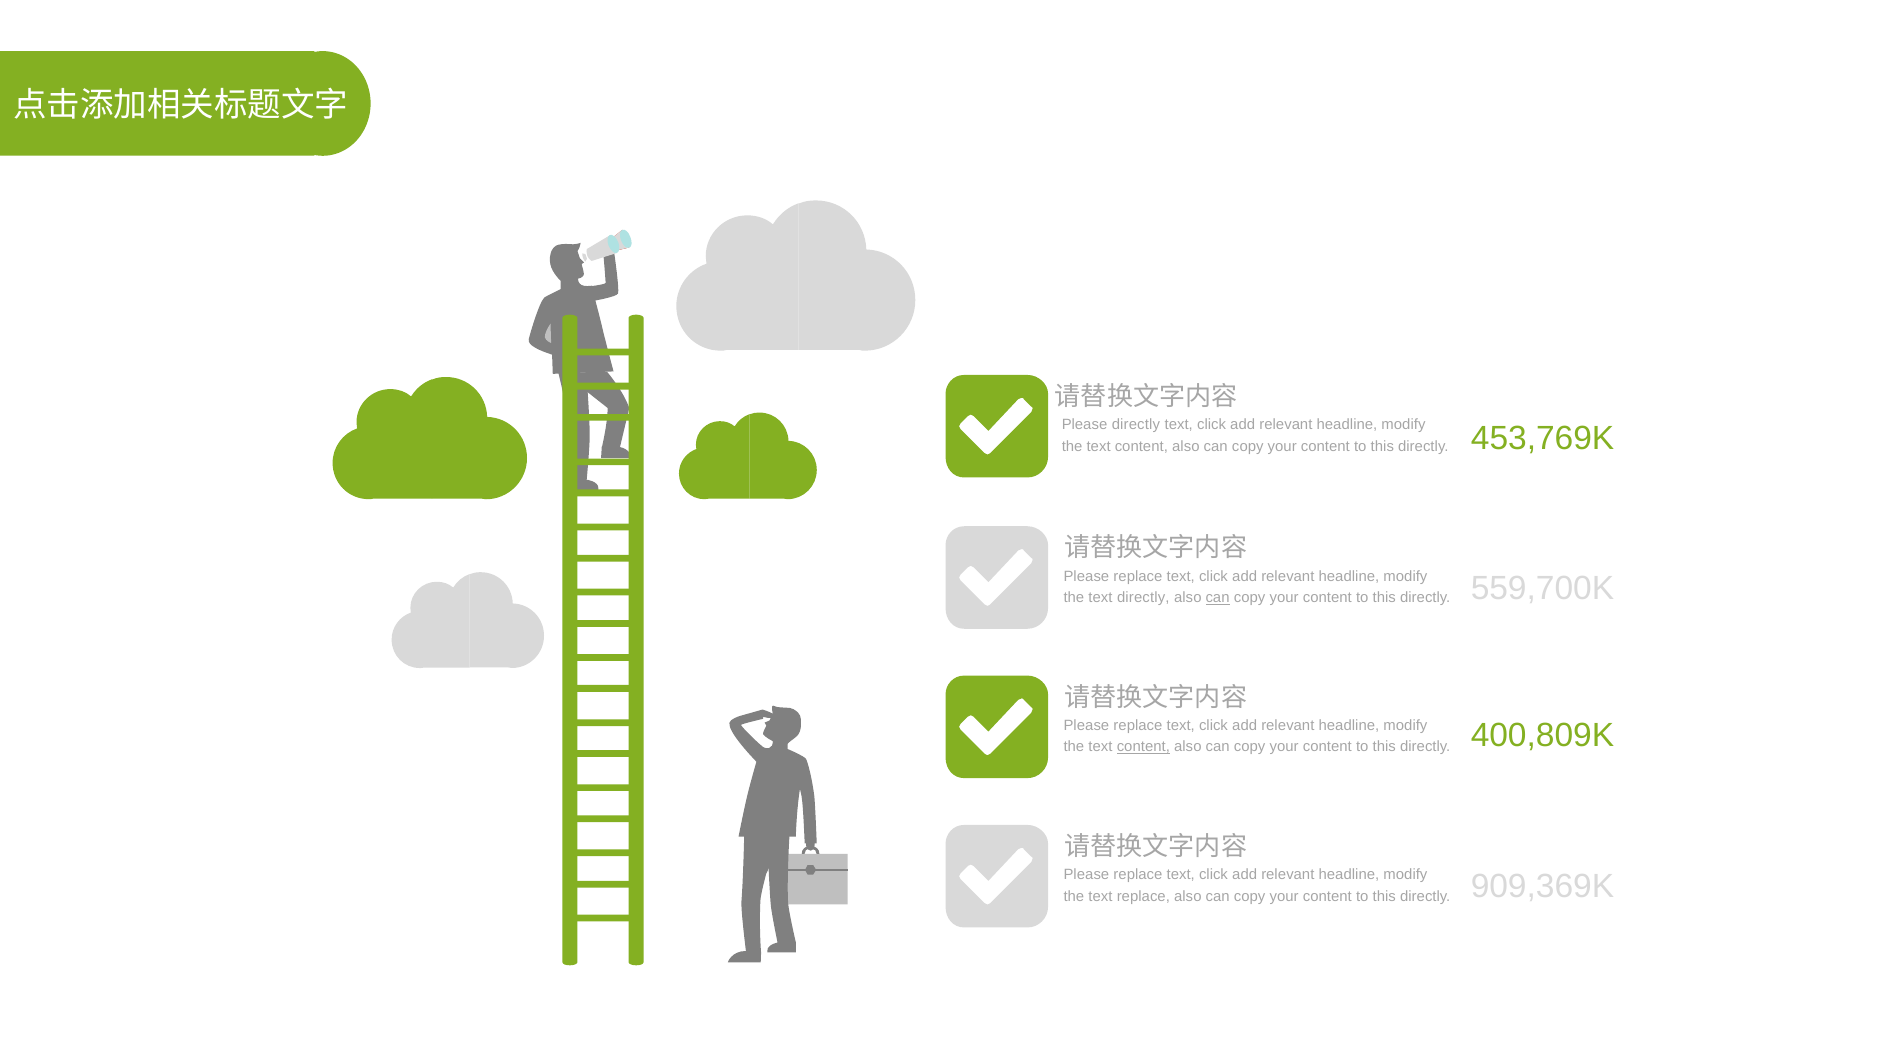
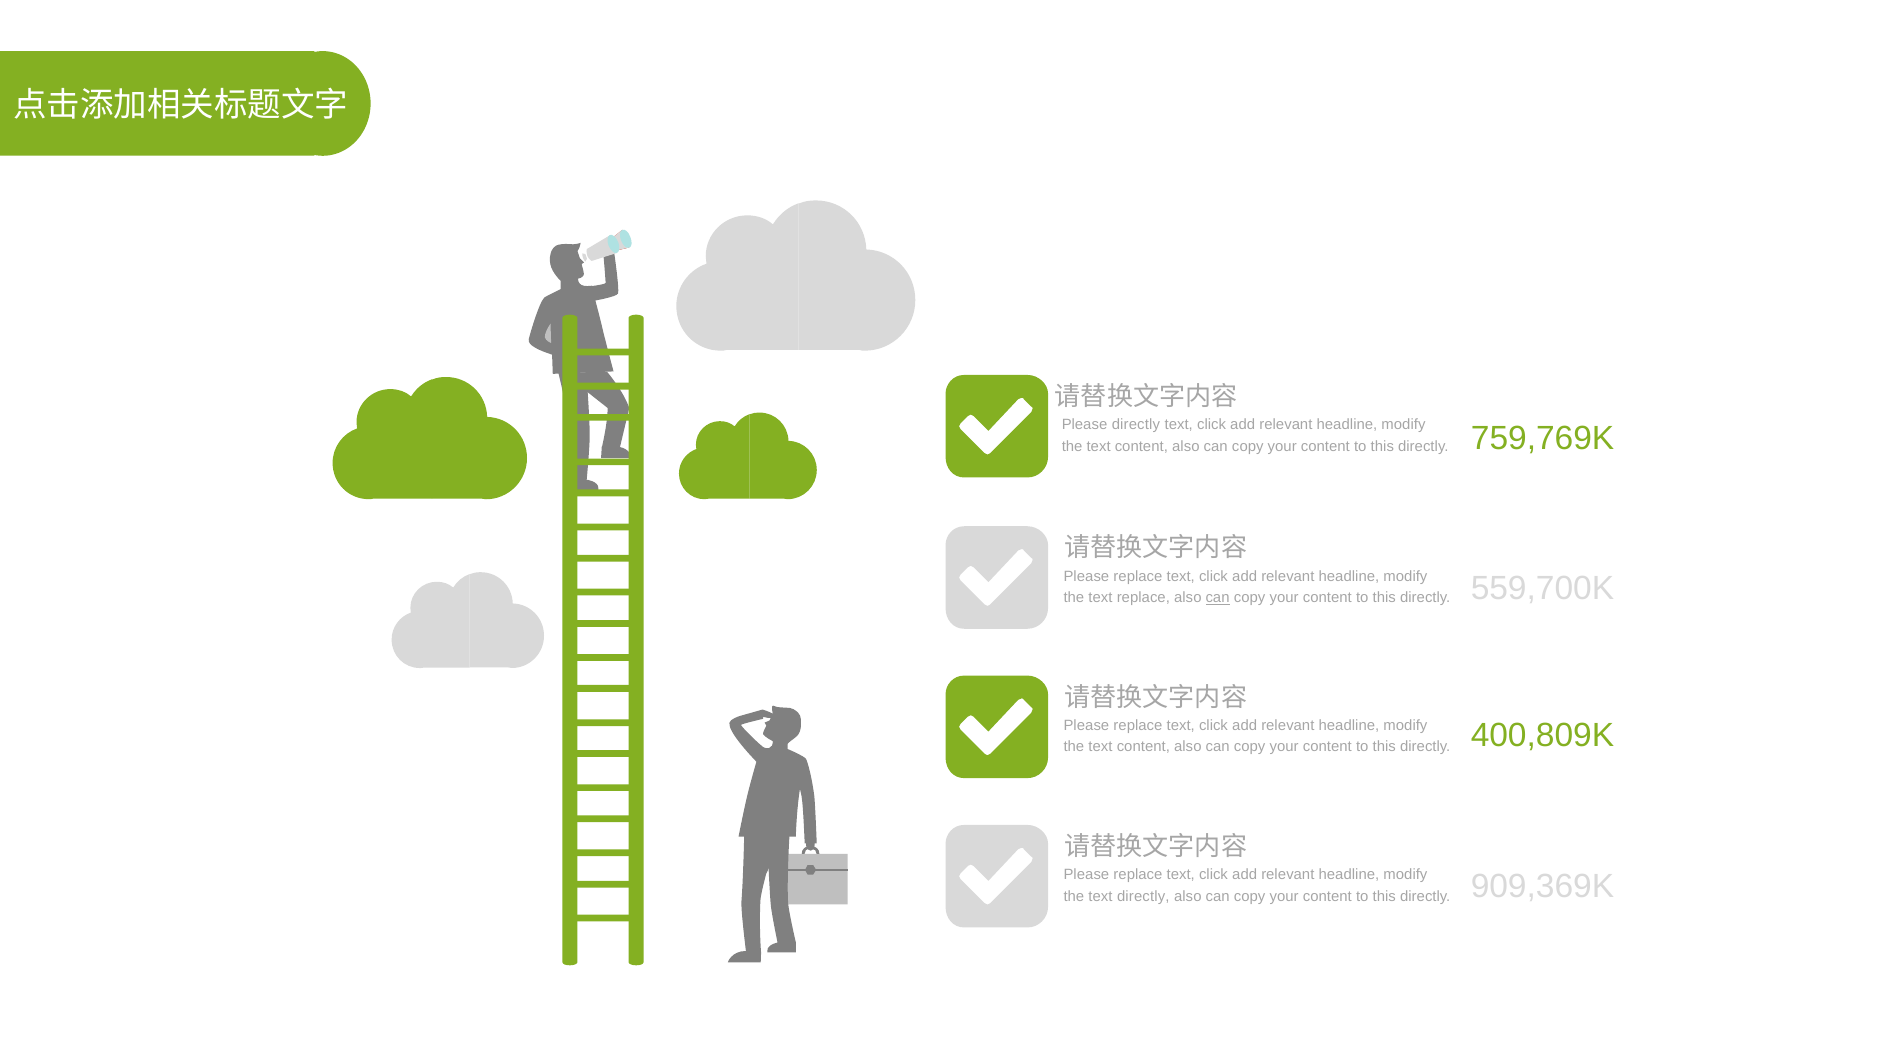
453,769K: 453,769K -> 759,769K (1543, 439)
text directly: directly -> replace (1143, 598)
content underline: present -> none (1143, 747)
text replace: replace -> directly (1143, 896)
